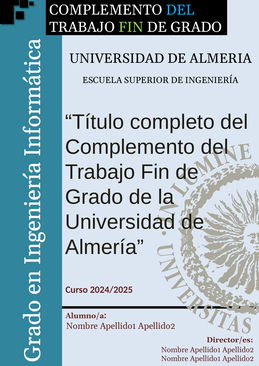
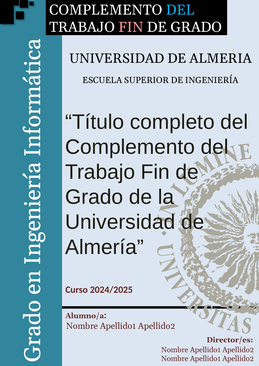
FIN colour: light green -> pink (131, 27)
